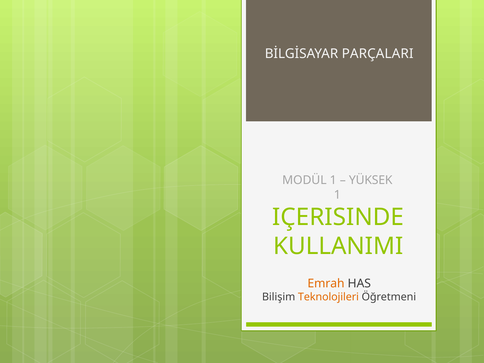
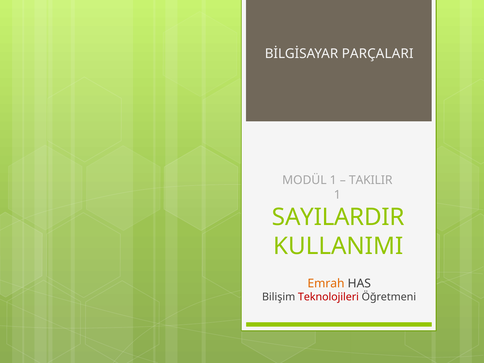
YÜKSEK: YÜKSEK -> TAKILIR (371, 180)
IÇERISINDE: IÇERISINDE -> SAYILARDIR (338, 217)
Teknolojileri colour: orange -> red (328, 297)
